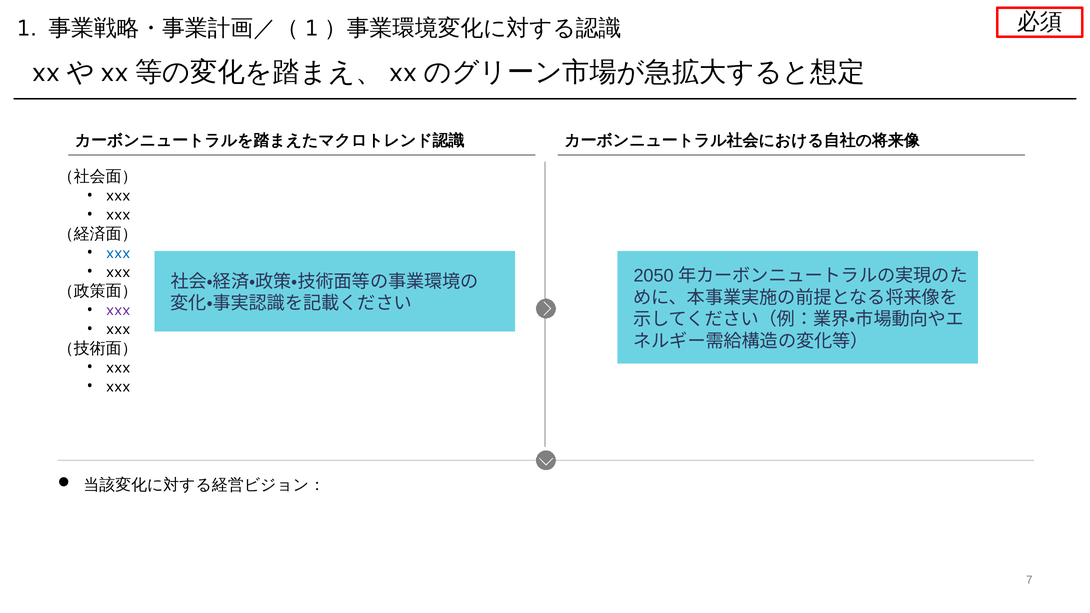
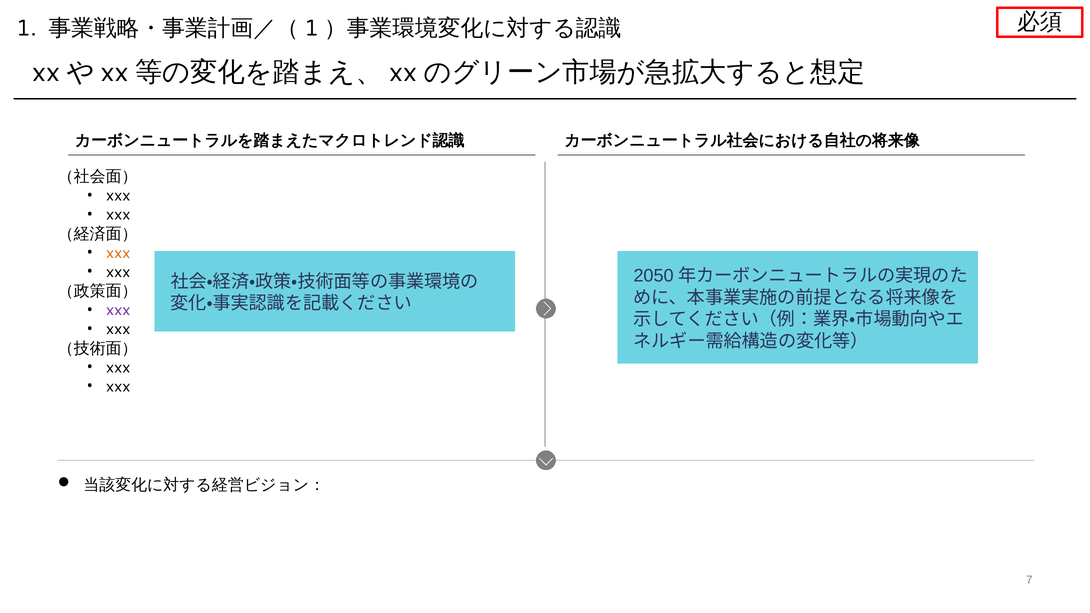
xxx colour: blue -> orange (118, 253)
